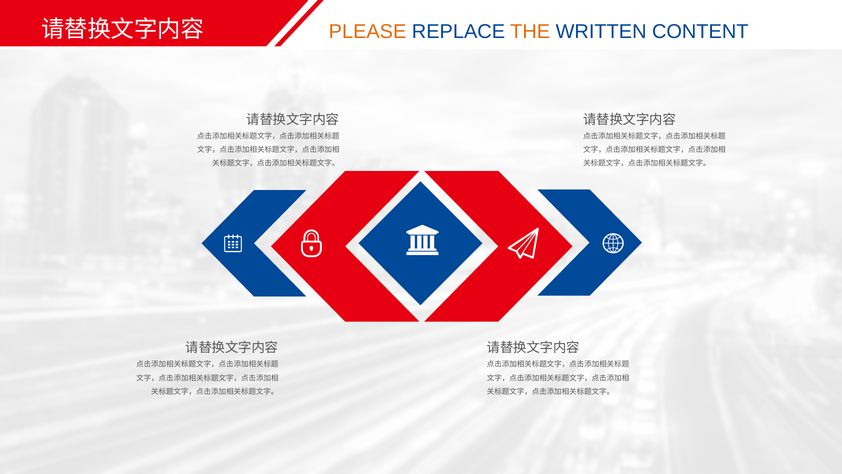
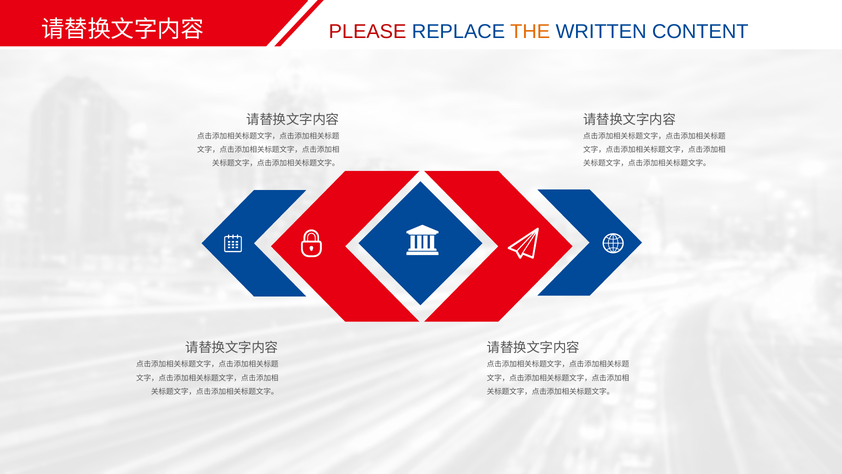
PLEASE colour: orange -> red (368, 31)
